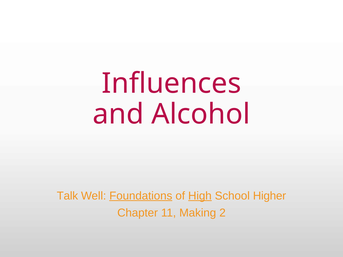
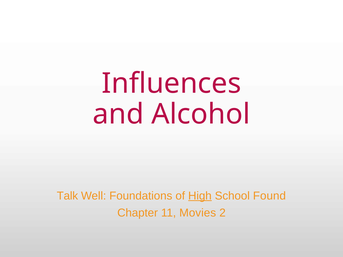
Foundations underline: present -> none (141, 196)
Higher: Higher -> Found (269, 196)
Making: Making -> Movies (198, 213)
